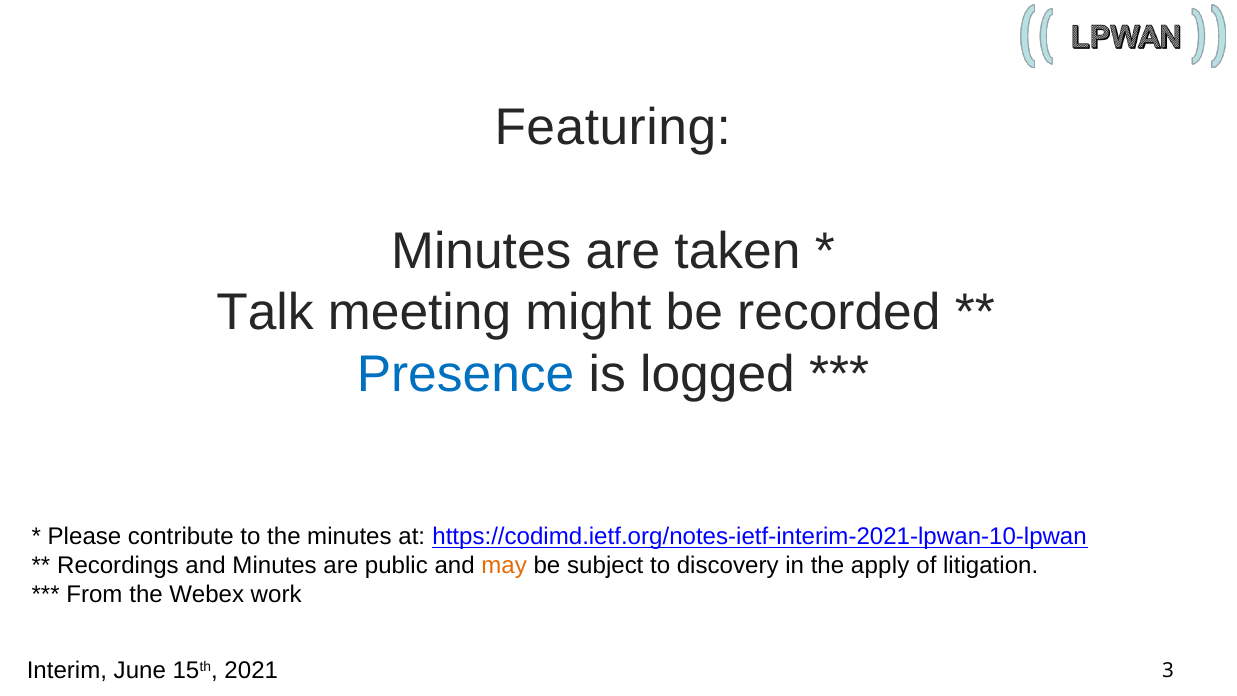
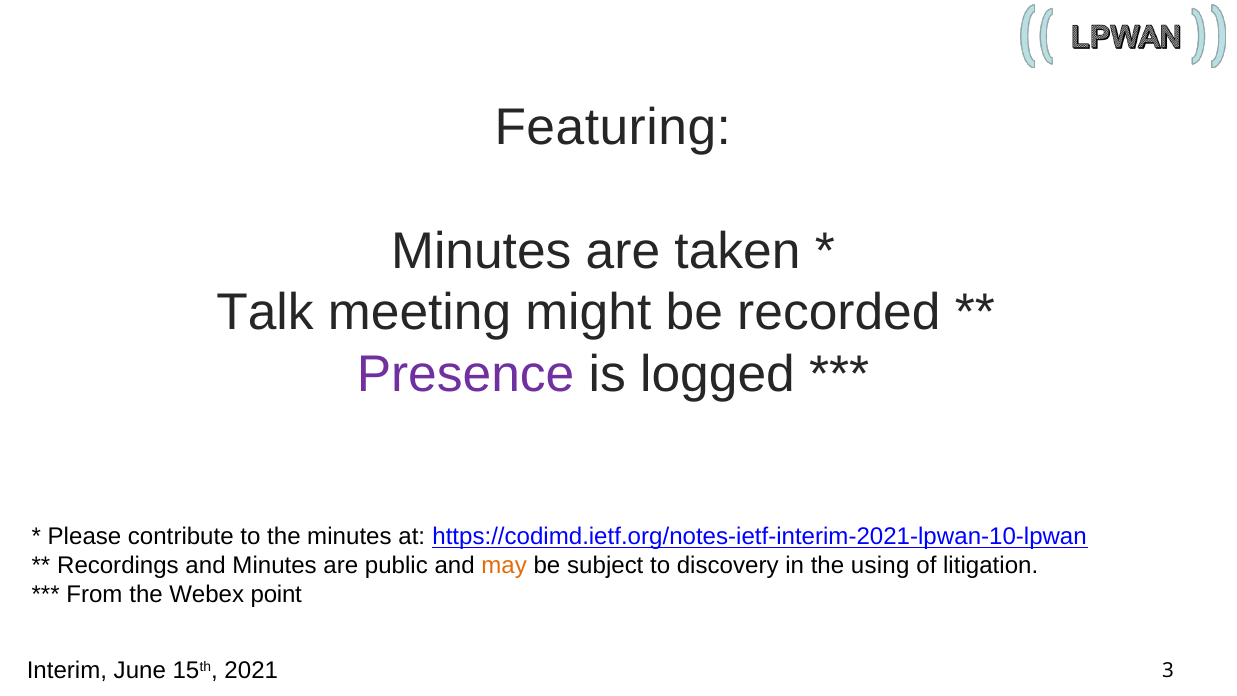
Presence colour: blue -> purple (466, 375)
apply: apply -> using (880, 566)
work: work -> point (276, 594)
